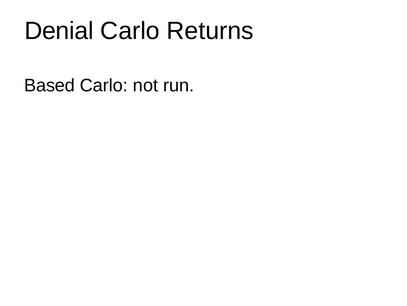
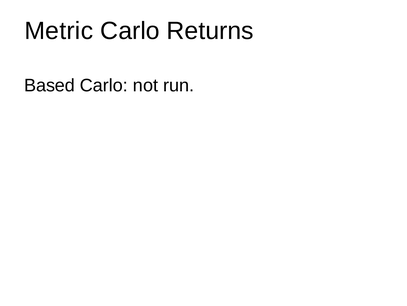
Denial: Denial -> Metric (59, 31)
